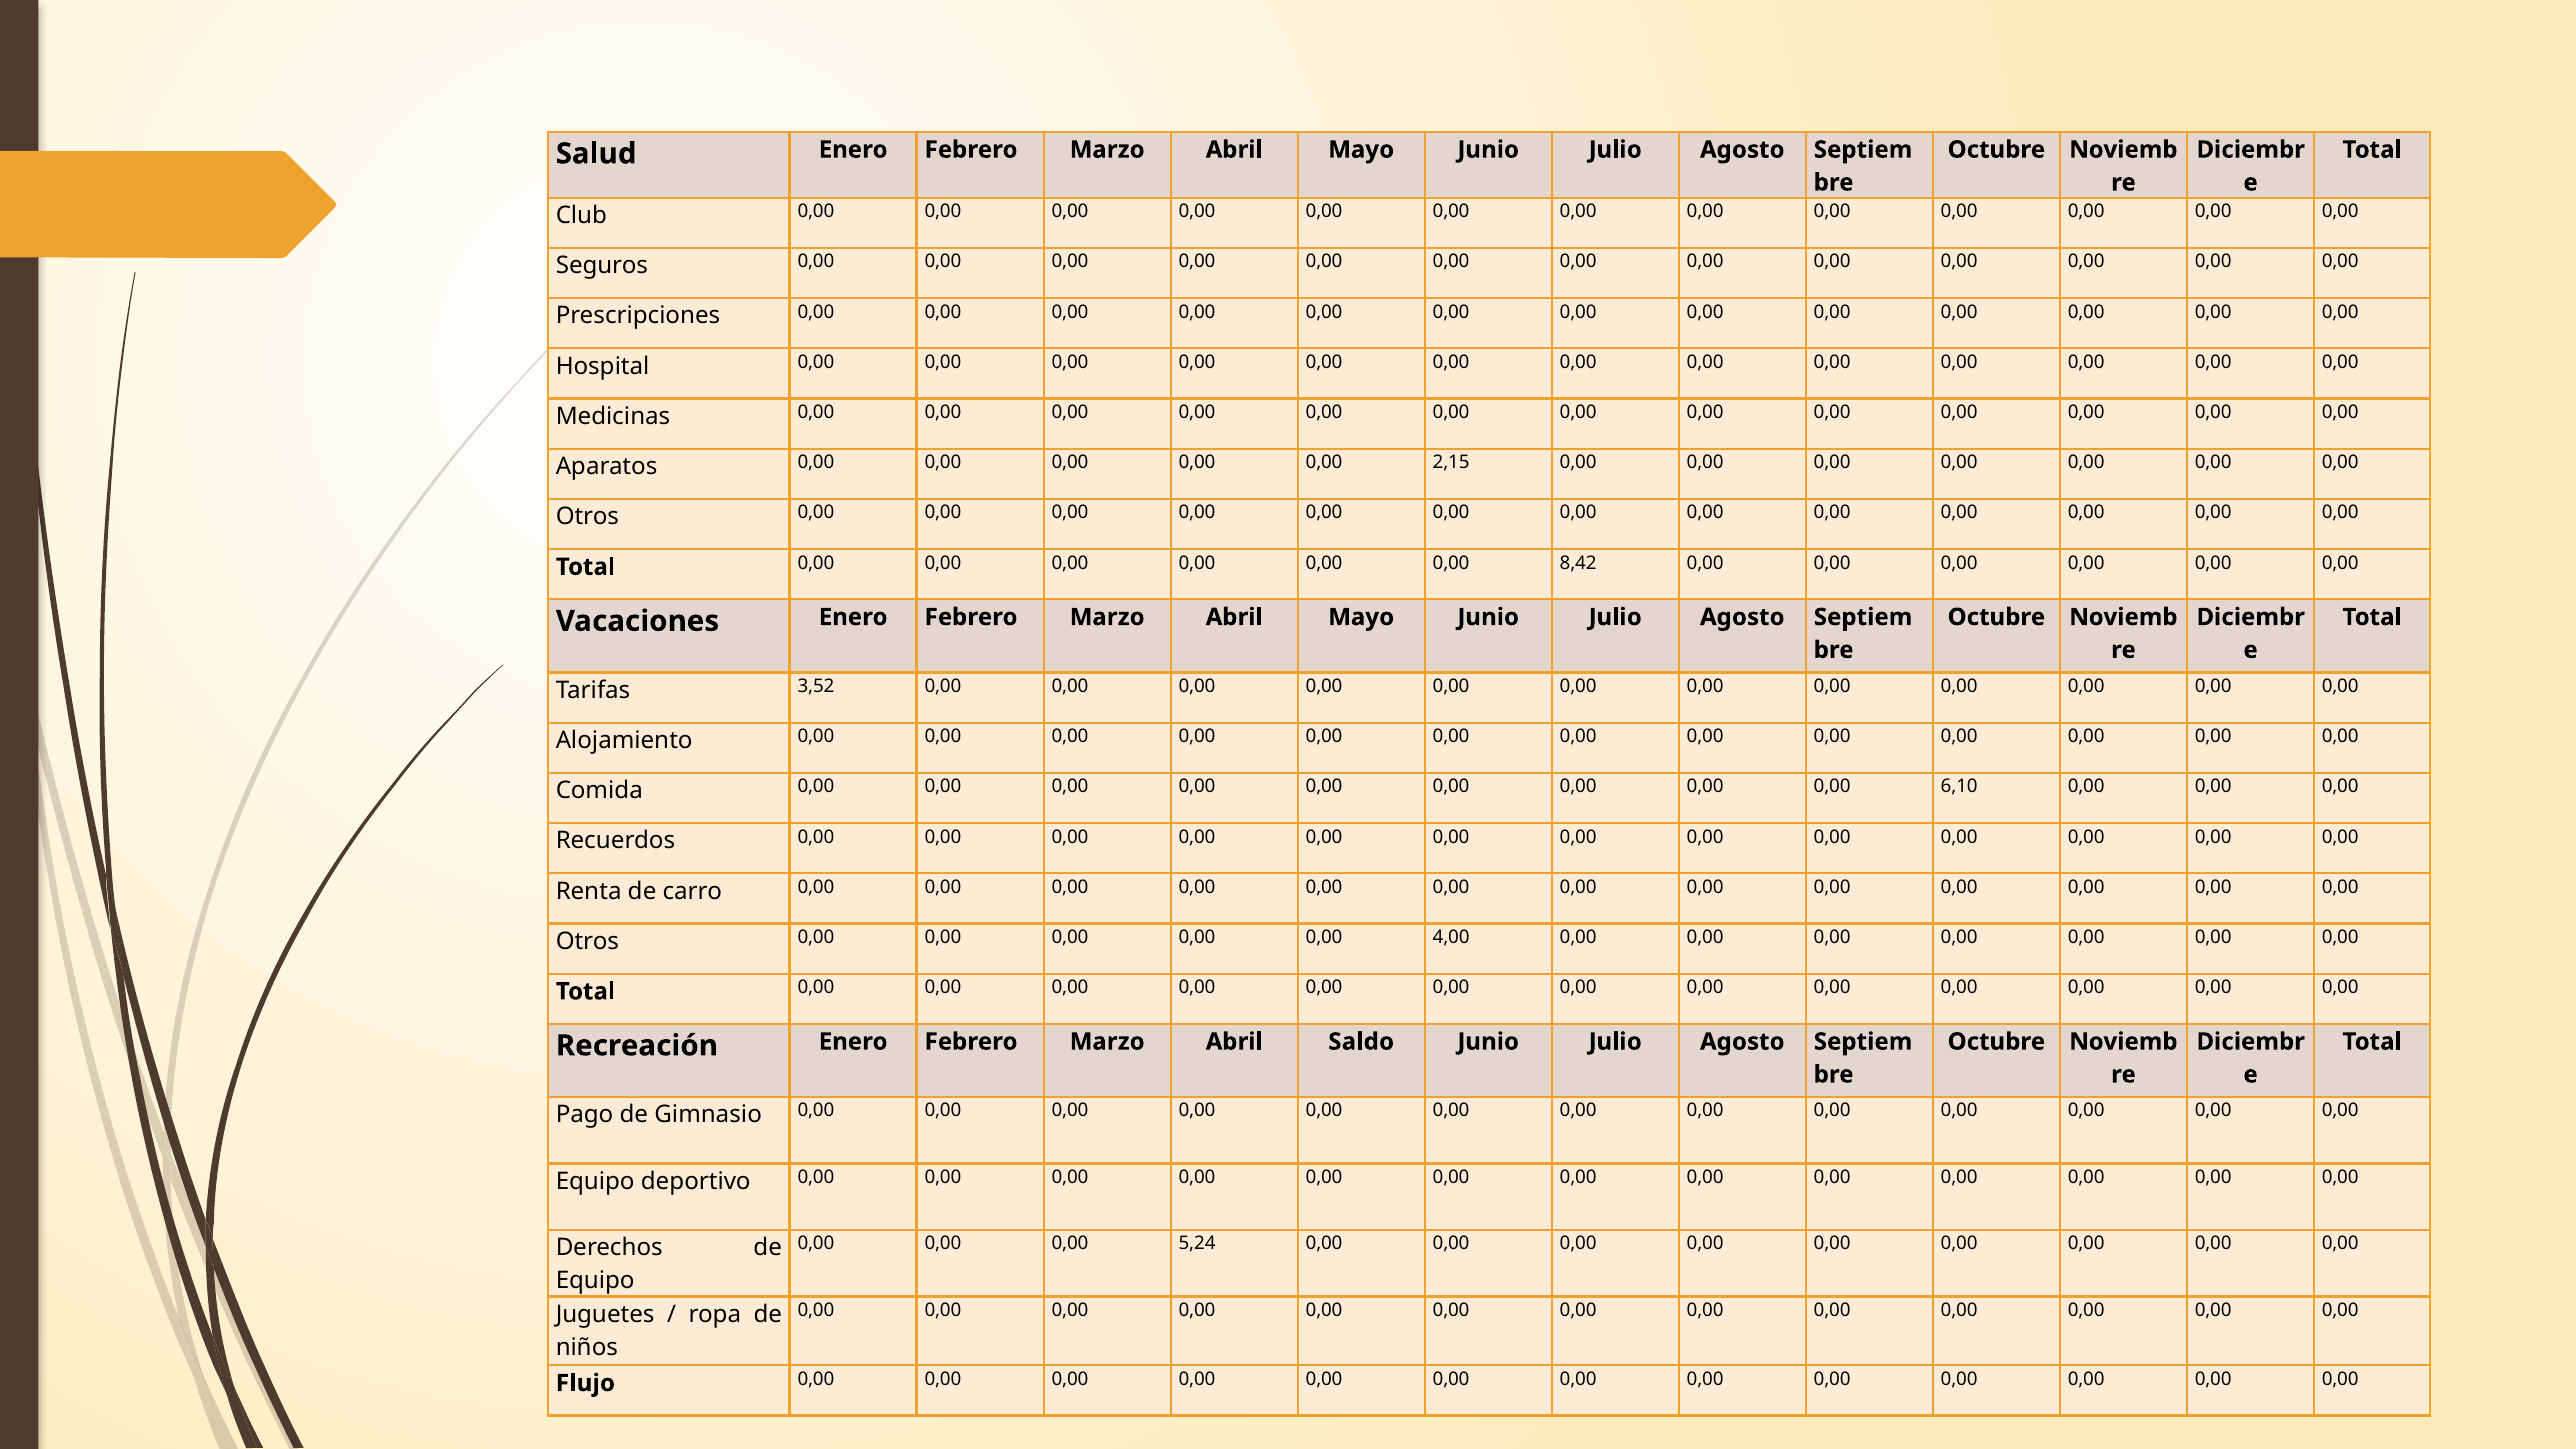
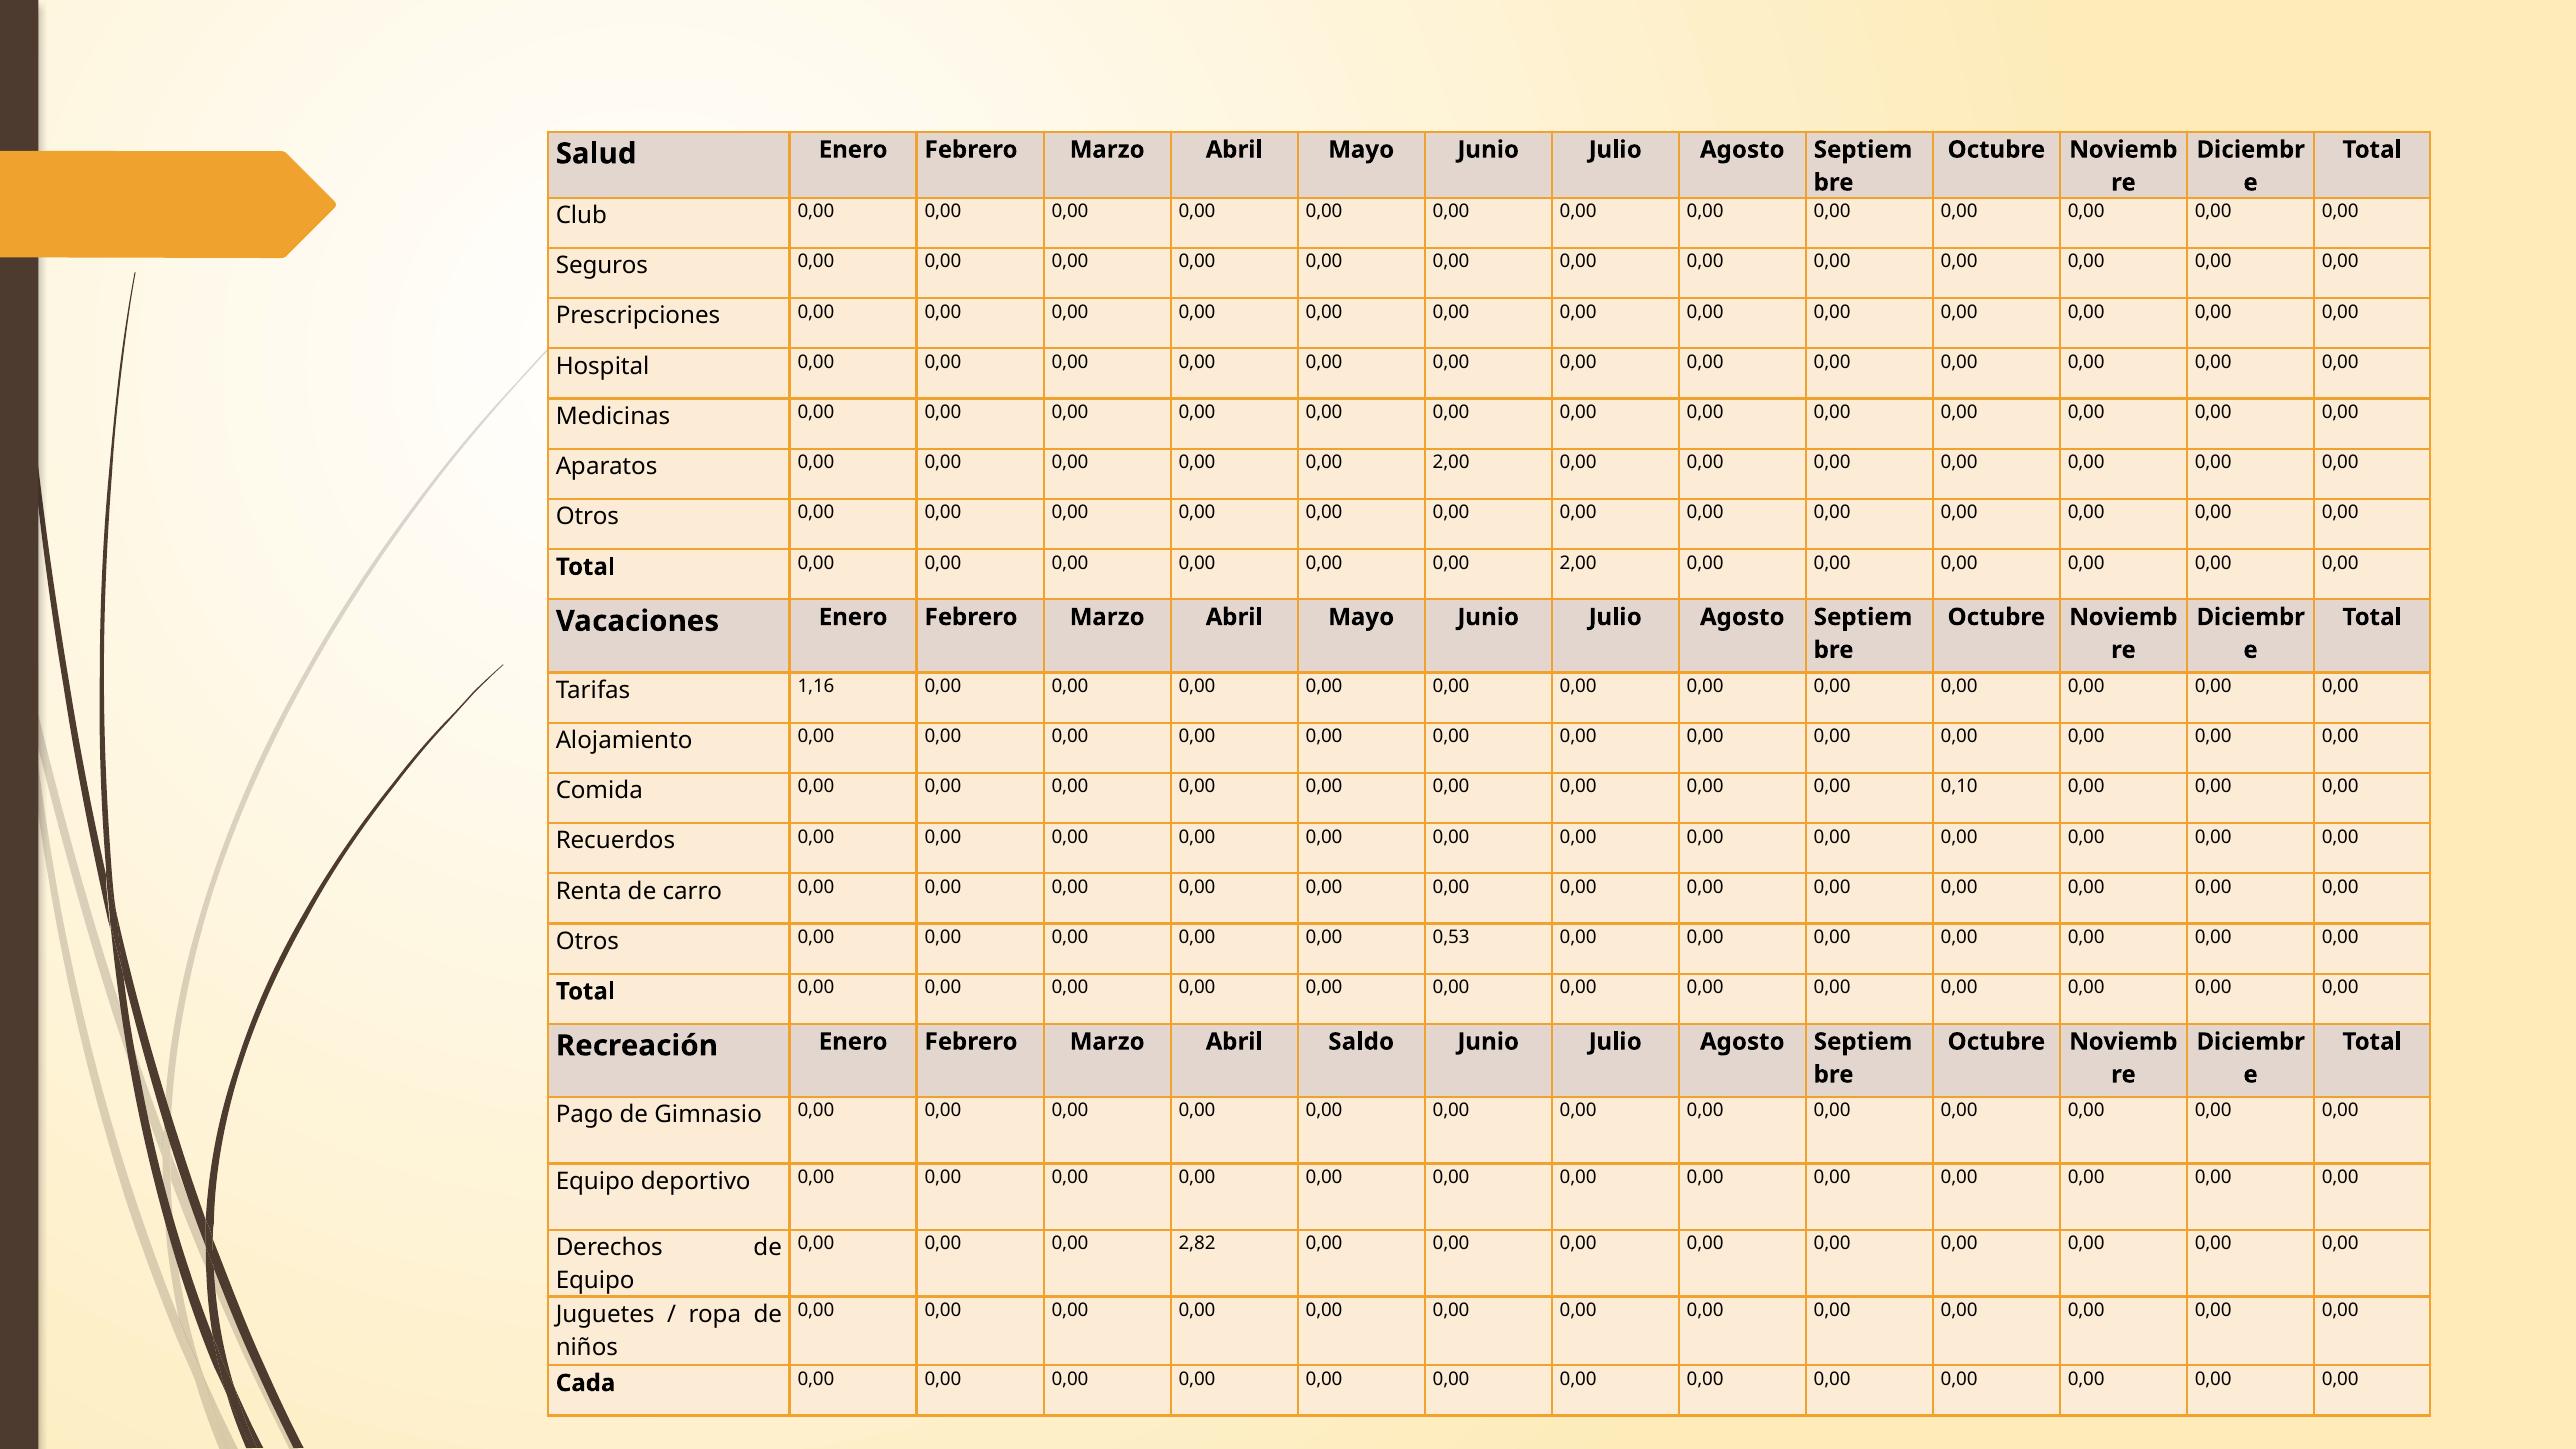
2,15: 2,15 -> 2,00 (1451, 462)
8,42: 8,42 -> 2,00 (1578, 563)
3,52: 3,52 -> 1,16 (816, 686)
6,10: 6,10 -> 0,10 (1959, 787)
4,00: 4,00 -> 0,53 (1451, 937)
5,24: 5,24 -> 2,82 (1197, 1244)
Flujo: Flujo -> Cada (586, 1383)
